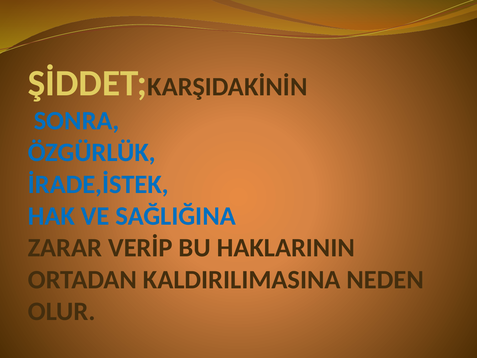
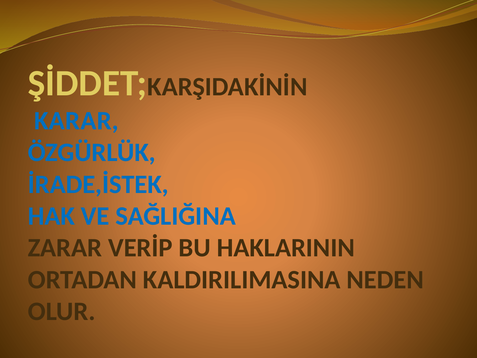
SONRA: SONRA -> KARAR (76, 121)
